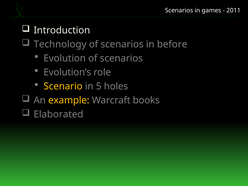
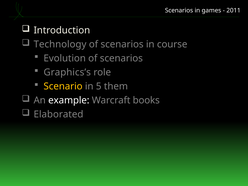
before: before -> course (172, 44)
Evolution’s: Evolution’s -> Graphics’s (67, 72)
holes: holes -> them (116, 86)
example colour: yellow -> white (69, 100)
